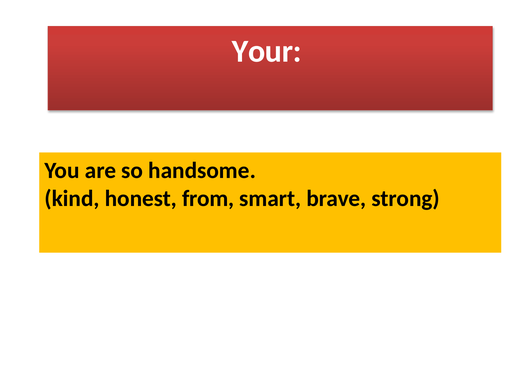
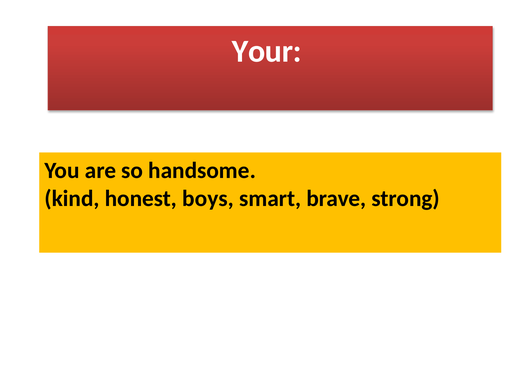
from: from -> boys (208, 199)
